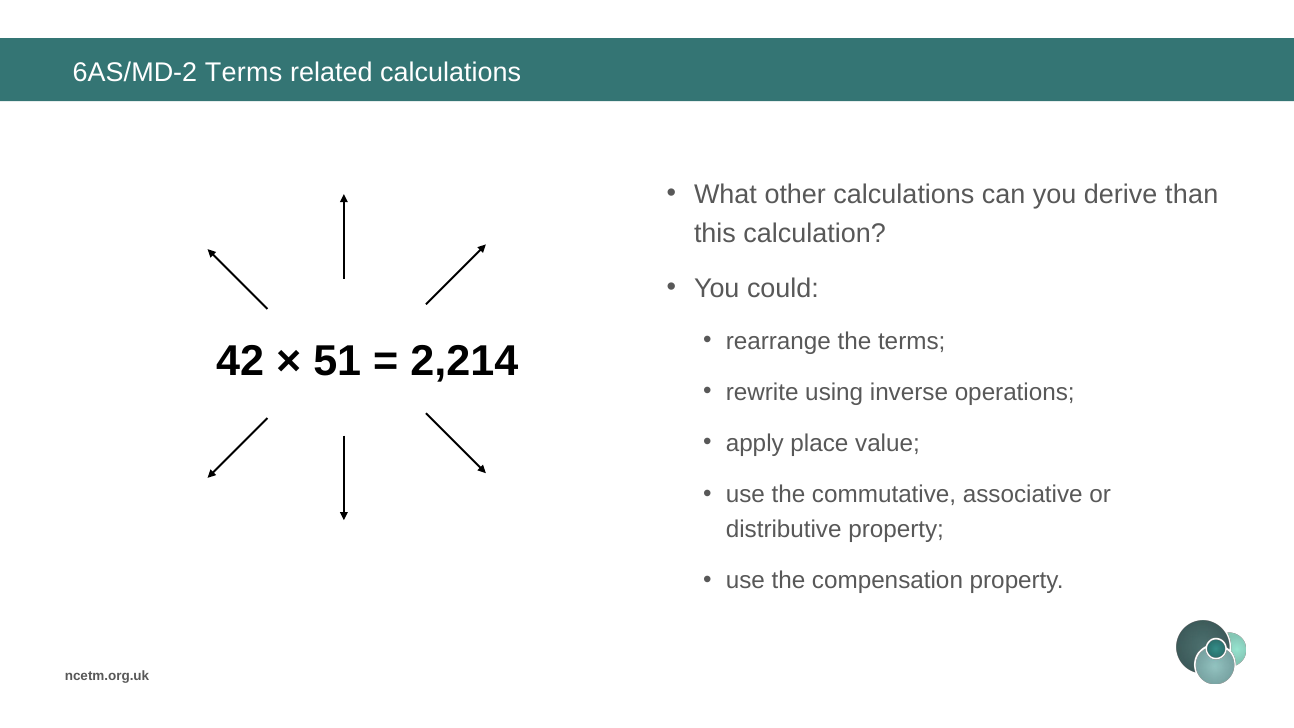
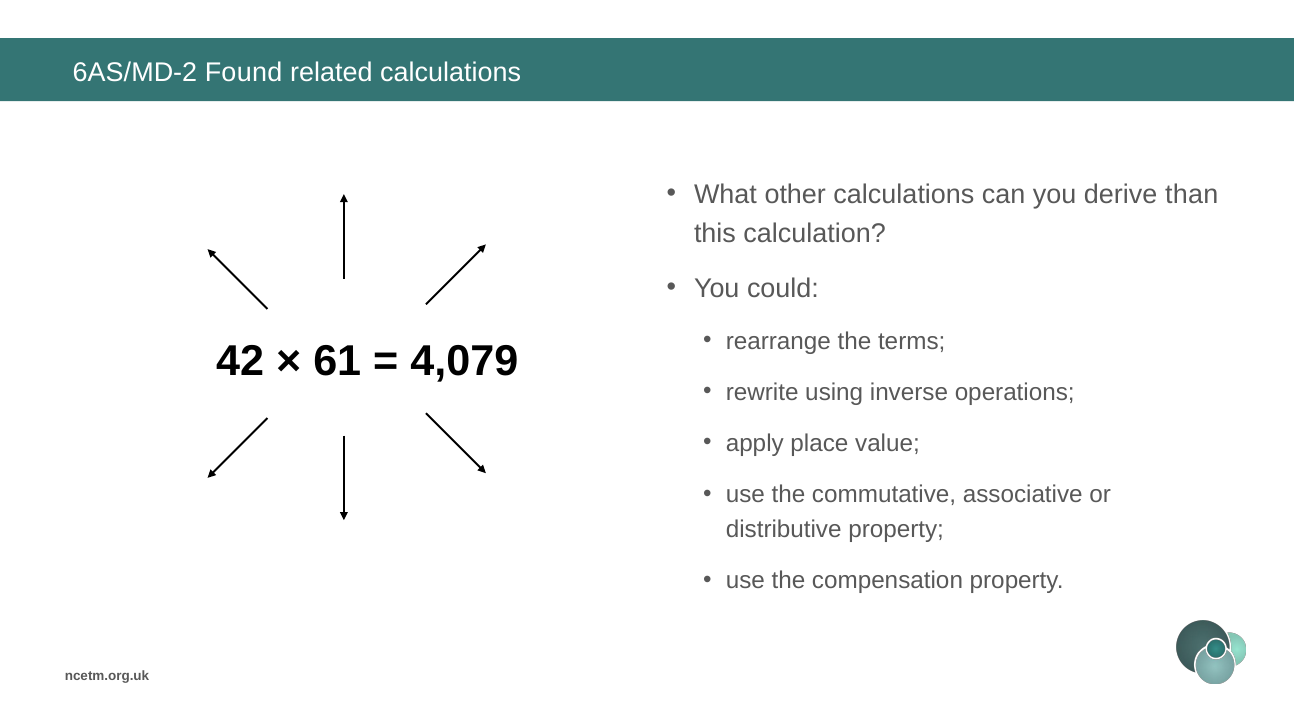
6AS/MD-2 Terms: Terms -> Found (244, 72)
51: 51 -> 61 (337, 362)
2,214: 2,214 -> 4,079 (464, 362)
